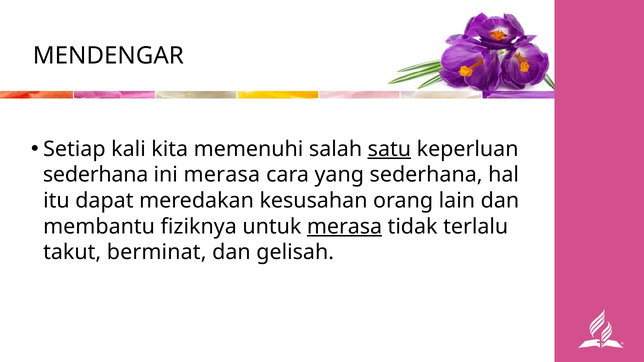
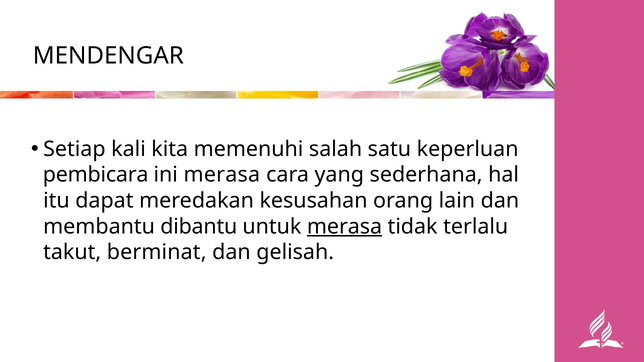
satu underline: present -> none (389, 149)
sederhana: sederhana -> pembicara (96, 175)
fiziknya: fiziknya -> dibantu (199, 227)
